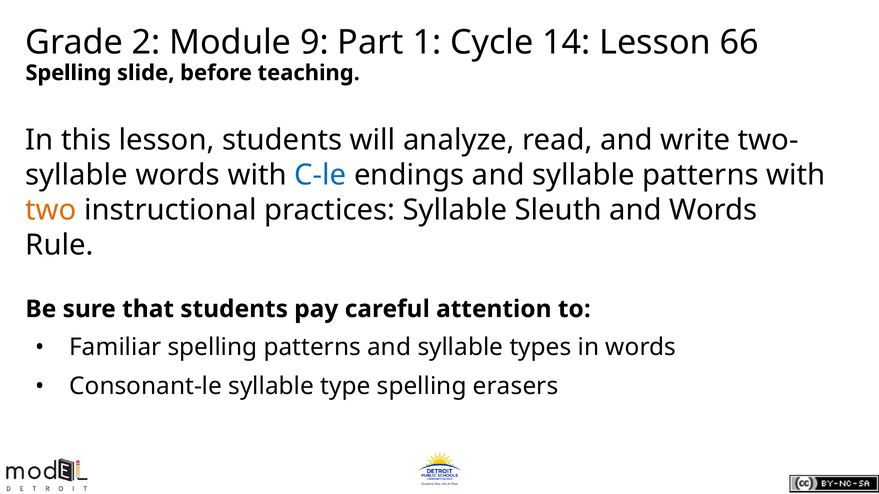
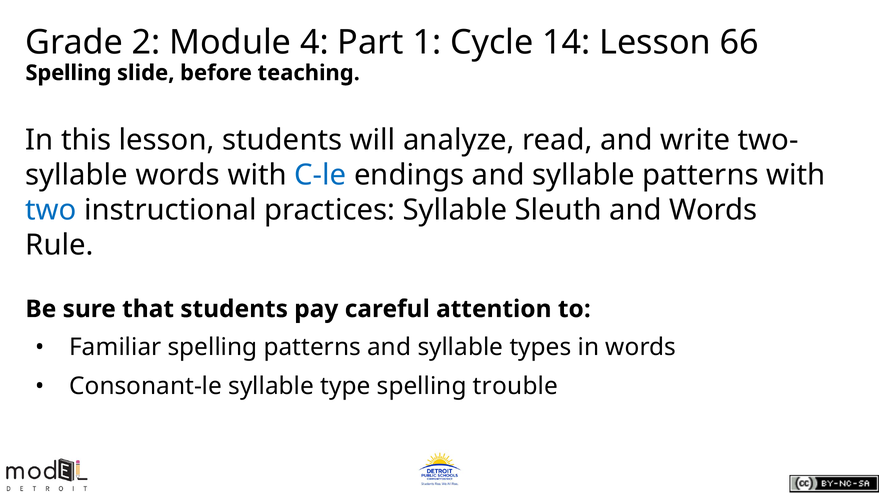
9: 9 -> 4 (314, 43)
two colour: orange -> blue (51, 210)
erasers: erasers -> trouble (516, 387)
